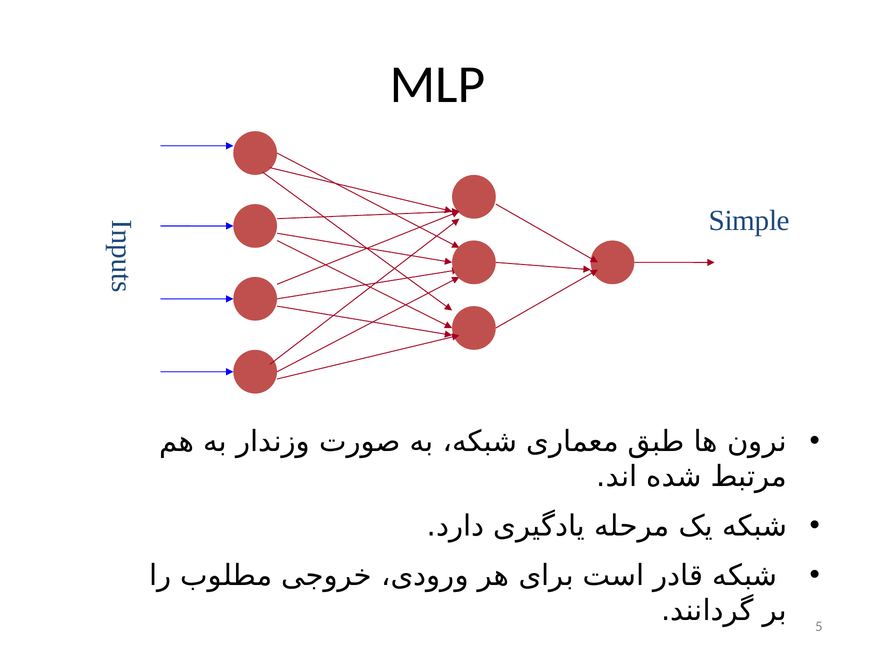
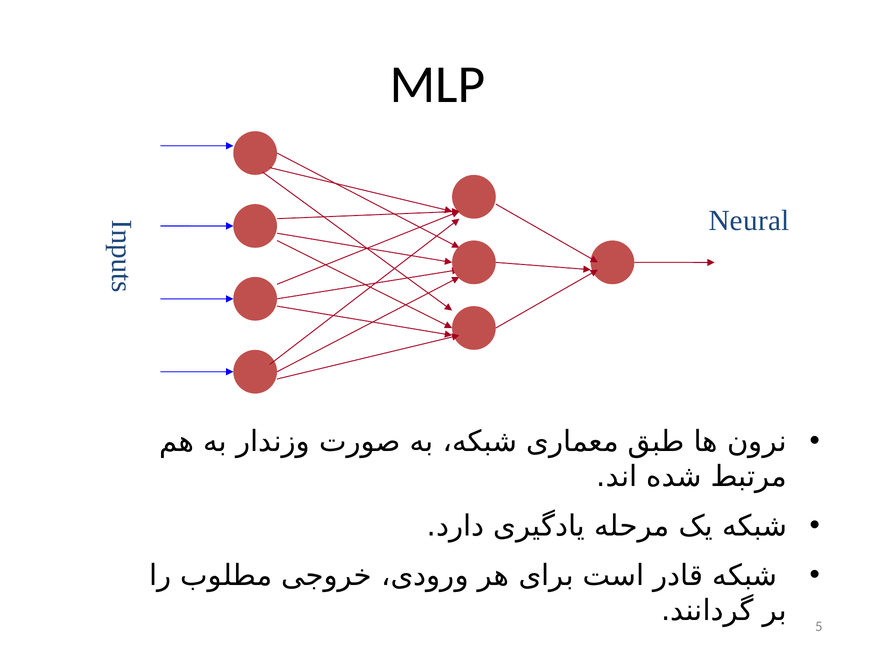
Simple: Simple -> Neural (749, 221)
